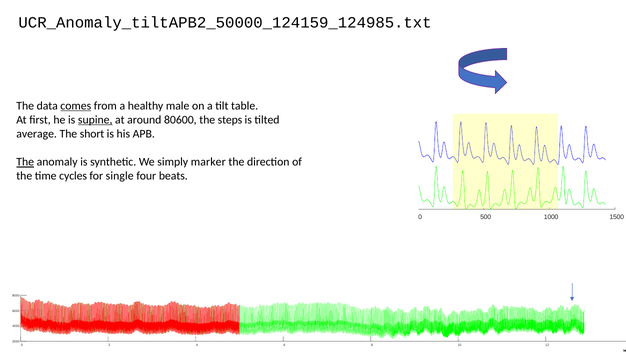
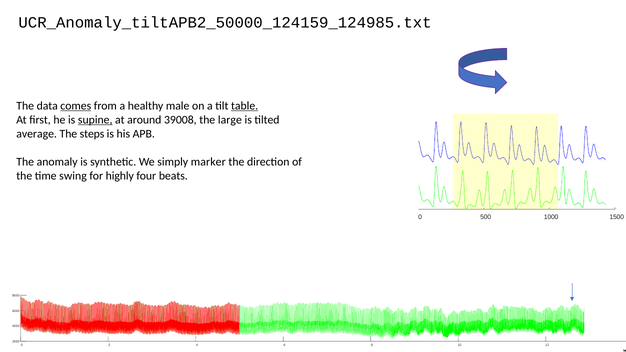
table underline: none -> present (245, 106)
80600: 80600 -> 39008 (180, 120)
steps: steps -> large (230, 120)
short: short -> steps (92, 134)
The underline: present -> none (25, 162)
cycles: cycles -> swing (73, 176)
single: single -> highly (120, 176)
